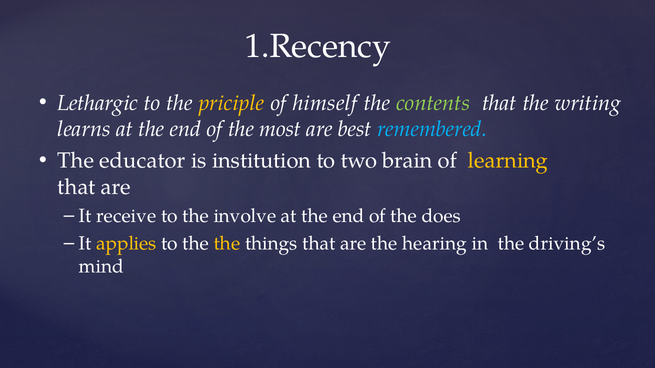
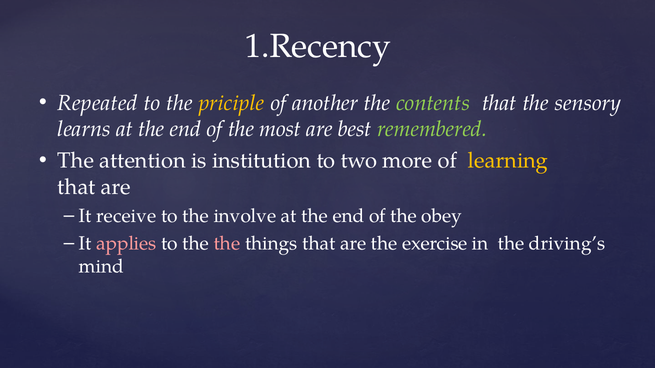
Lethargic: Lethargic -> Repeated (98, 103)
himself: himself -> another (325, 103)
writing: writing -> sensory (588, 103)
remembered colour: light blue -> light green (432, 129)
educator: educator -> attention (143, 161)
brain: brain -> more (407, 161)
does: does -> obey (442, 216)
applies colour: yellow -> pink (126, 244)
the colour: yellow -> pink (227, 244)
hearing: hearing -> exercise (435, 244)
